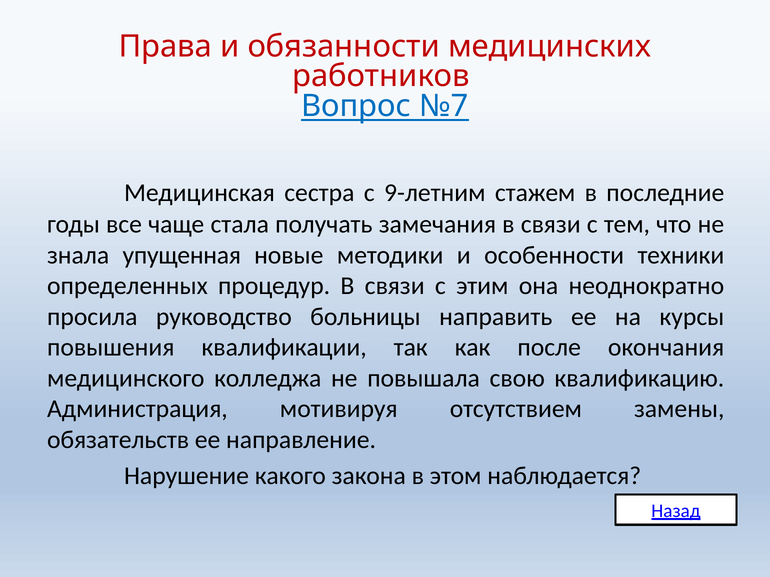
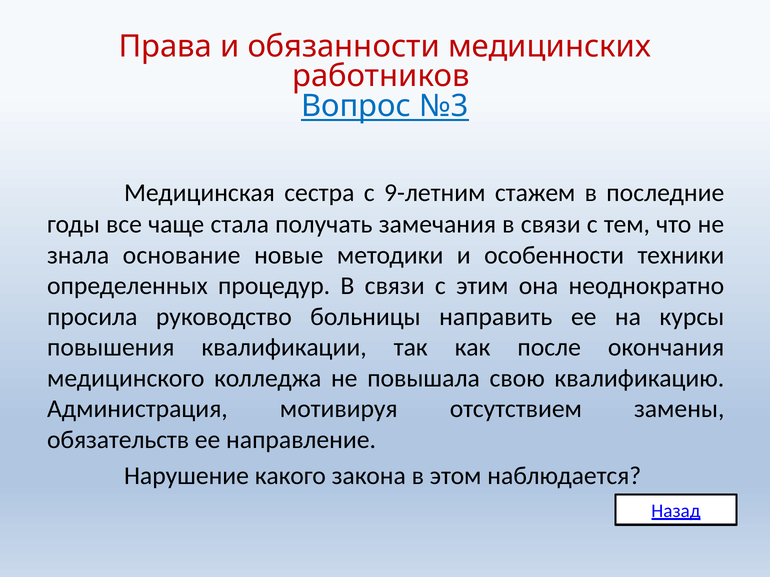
№7: №7 -> №3 (444, 106)
упущенная: упущенная -> основание (182, 255)
